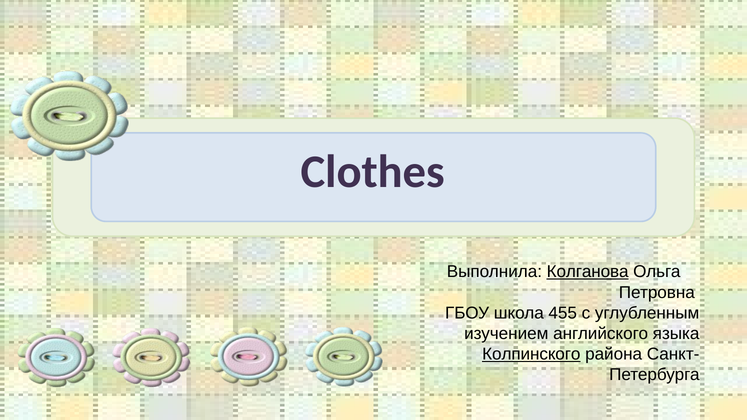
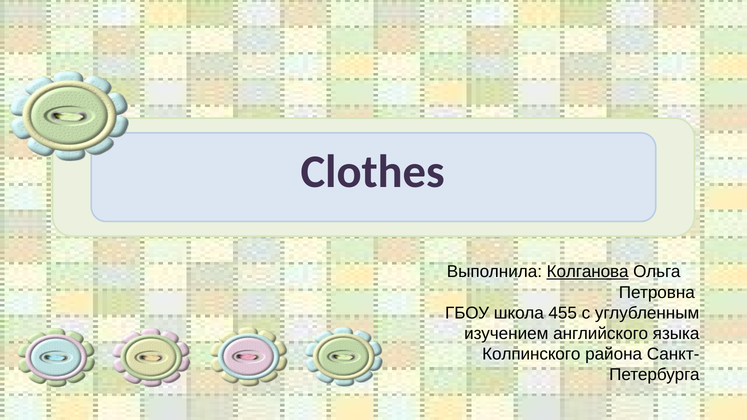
Колпинского underline: present -> none (531, 354)
